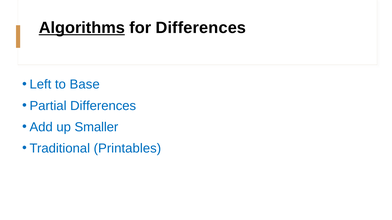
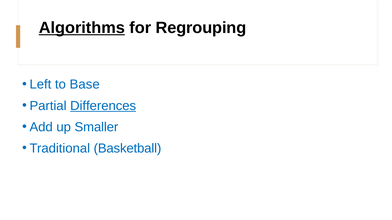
for Differences: Differences -> Regrouping (201, 28)
Differences underline: none -> present (103, 106)
Printables: Printables -> Basketball (127, 149)
